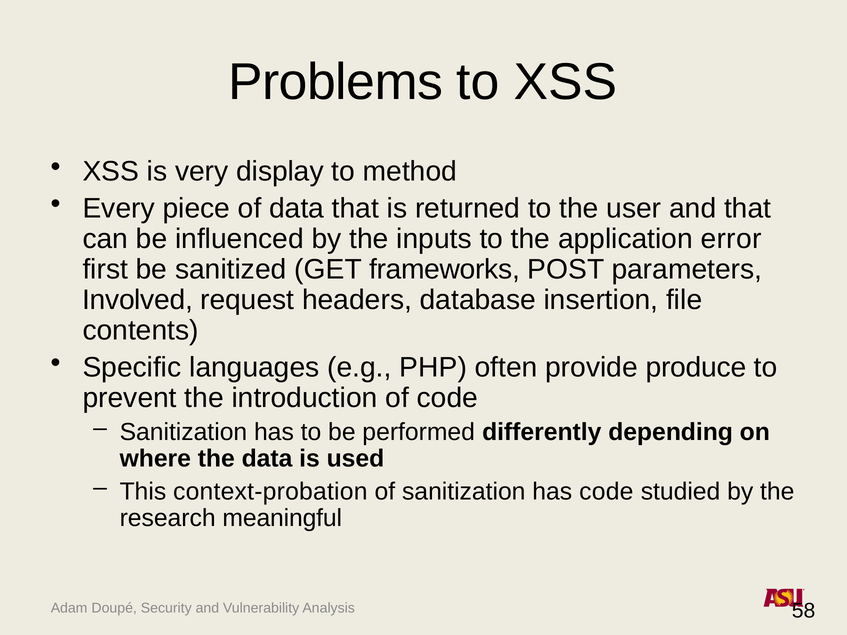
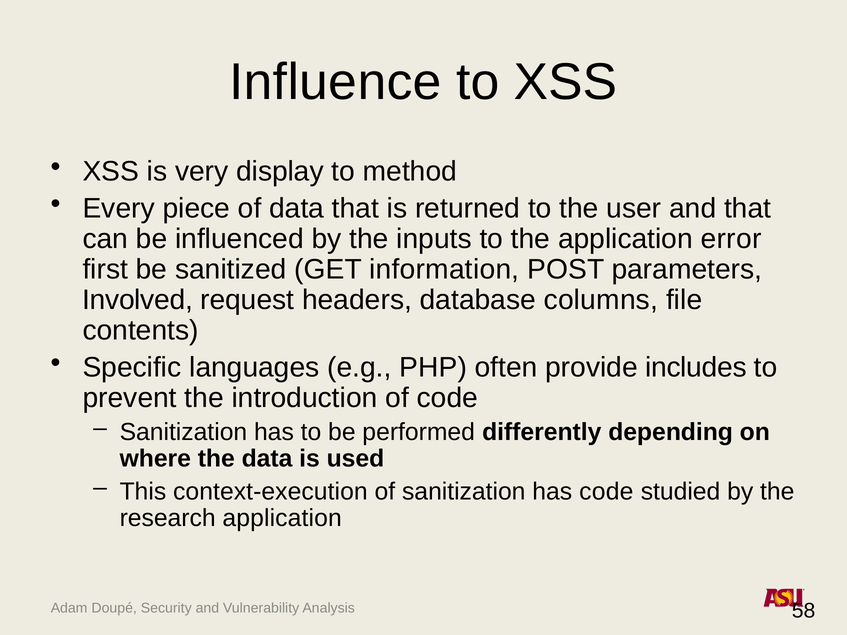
Problems: Problems -> Influence (335, 82)
frameworks: frameworks -> information (444, 270)
insertion: insertion -> columns (601, 300)
produce: produce -> includes (696, 368)
context-probation: context-probation -> context-execution (270, 492)
research meaningful: meaningful -> application (282, 518)
